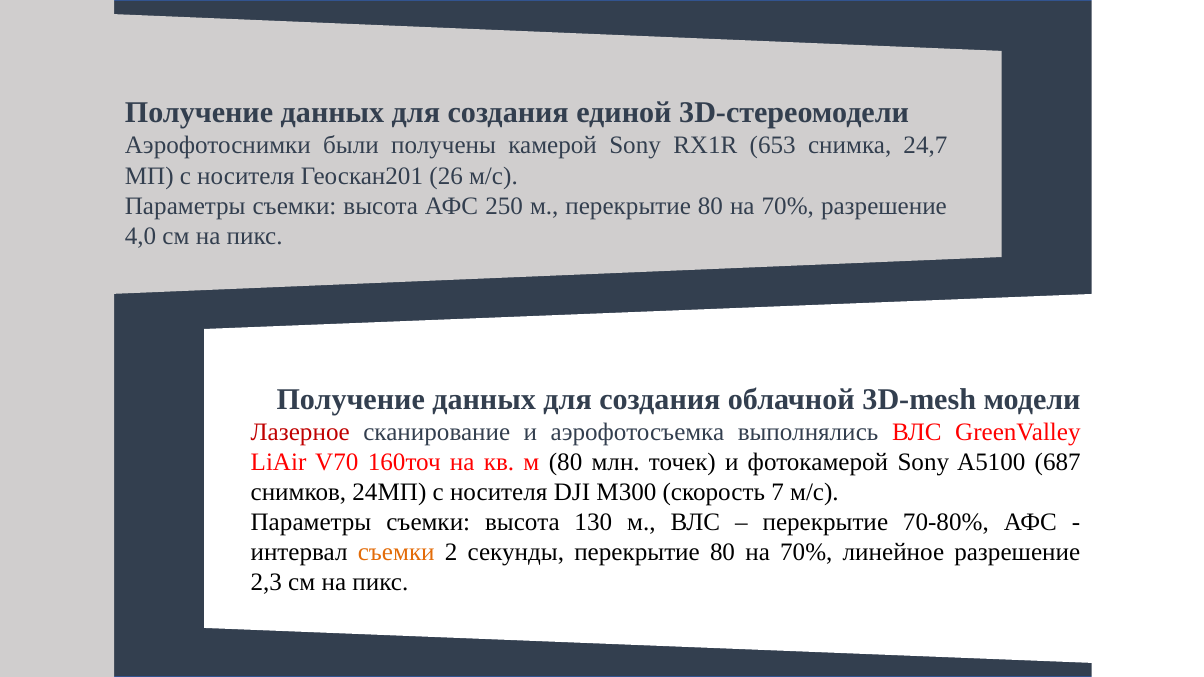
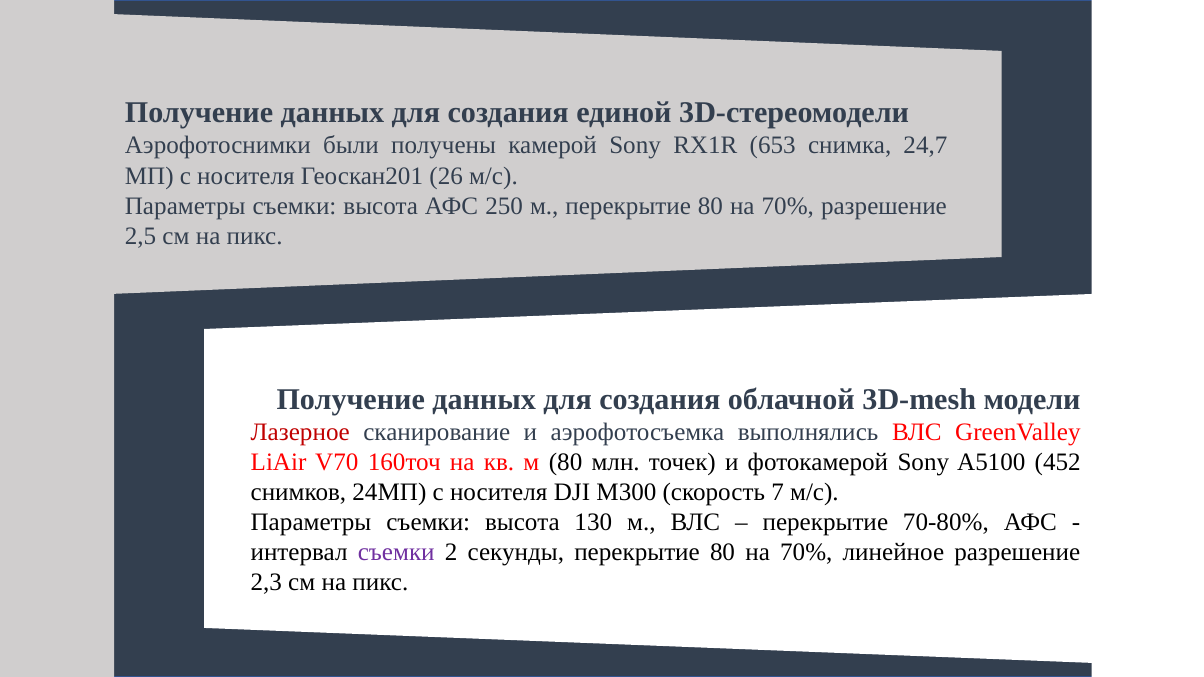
4,0: 4,0 -> 2,5 (141, 236)
687: 687 -> 452 (1058, 462)
съемки colour: orange -> purple (396, 553)
